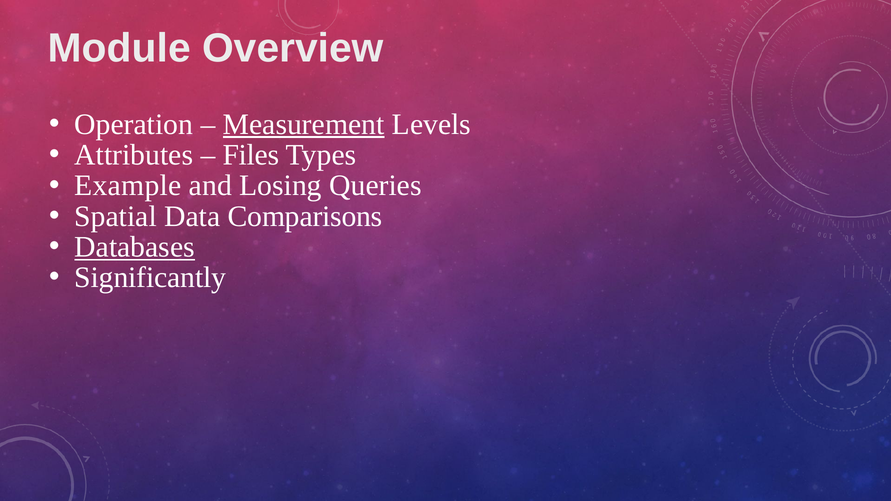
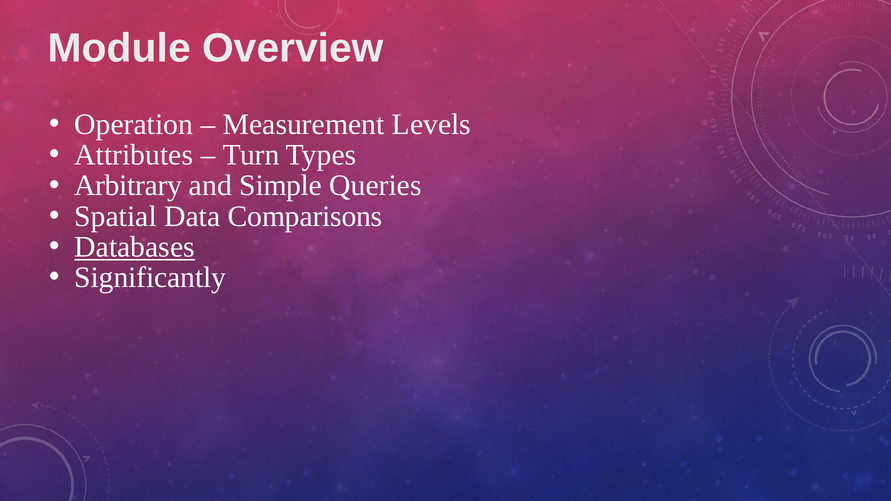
Measurement underline: present -> none (304, 124)
Files: Files -> Turn (251, 155)
Example: Example -> Arbitrary (128, 186)
Losing: Losing -> Simple (281, 186)
